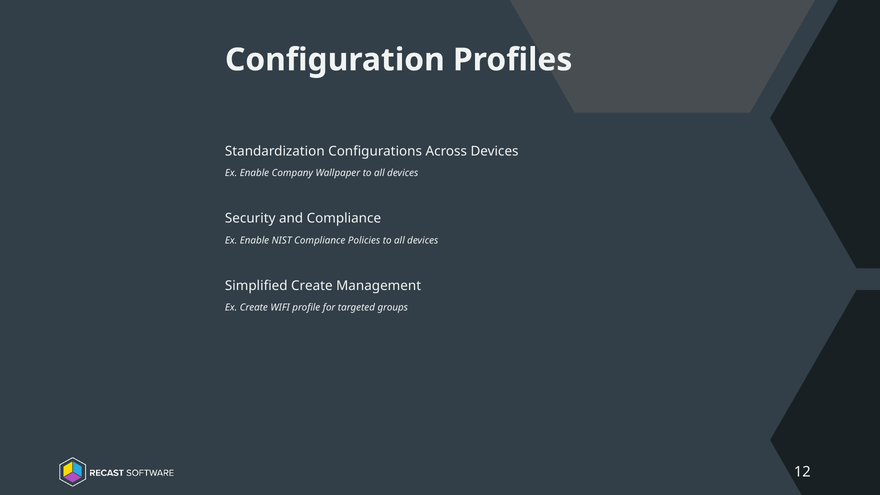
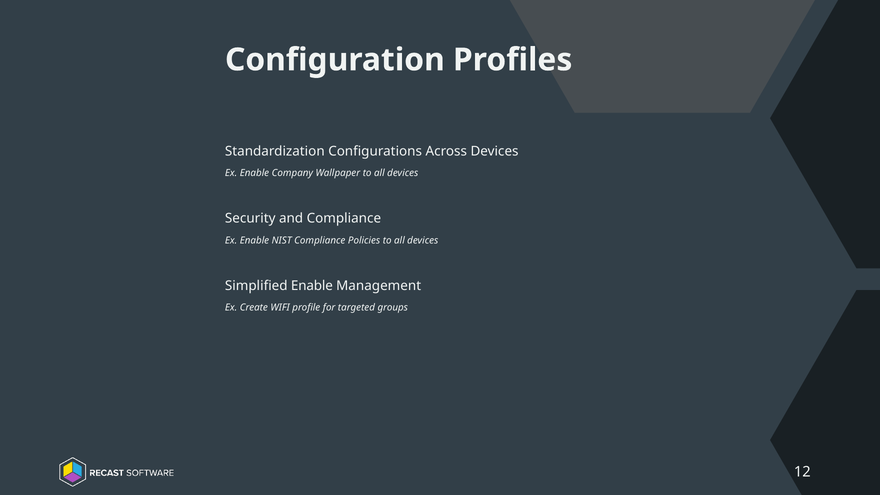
Simplified Create: Create -> Enable (312, 286)
